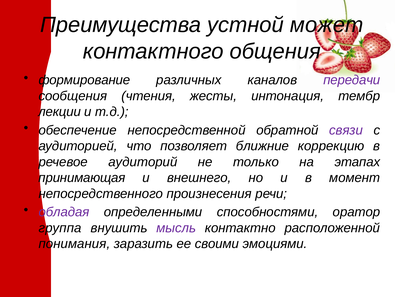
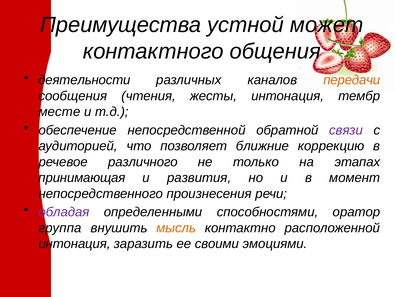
формирование: формирование -> деятельности (84, 80)
передачи colour: purple -> orange (352, 80)
лекции: лекции -> месте (59, 112)
аудиторий: аудиторий -> различного (143, 162)
внешнего: внешнего -> развития (199, 177)
мысль colour: purple -> orange (176, 227)
понимания: понимания -> интонация (74, 243)
